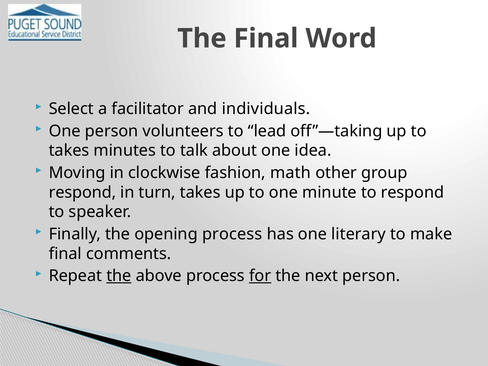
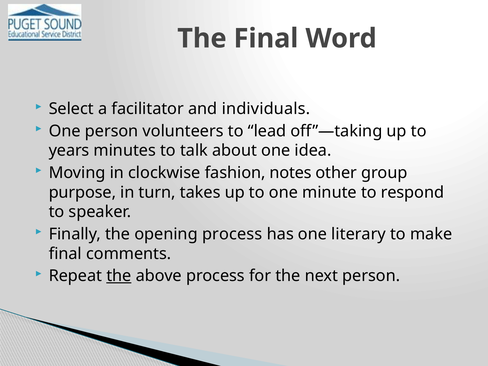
takes: takes -> years (69, 151)
math: math -> notes (291, 173)
respond: respond -> purpose (82, 192)
for underline: present -> none (260, 276)
